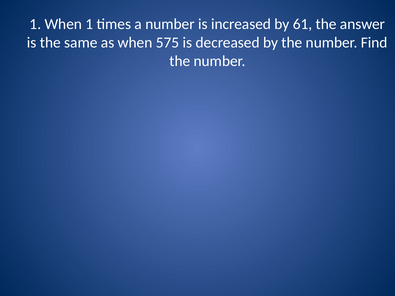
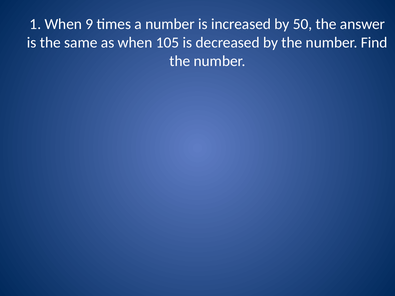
When 1: 1 -> 9 (89, 24)
61: 61 -> 50 (303, 24)
575: 575 -> 105 (168, 43)
